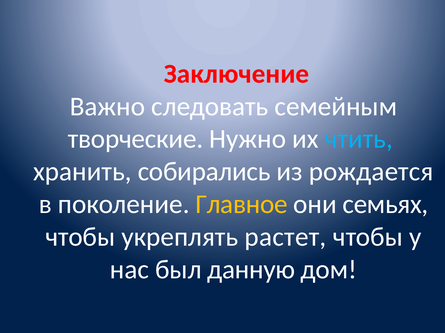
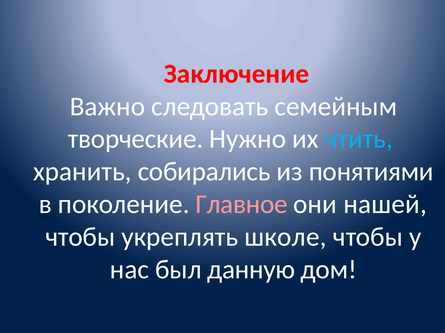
рождается: рождается -> понятиями (371, 172)
Главное colour: yellow -> pink (241, 205)
семьях: семьях -> нашей (385, 205)
растет: растет -> школе (285, 237)
